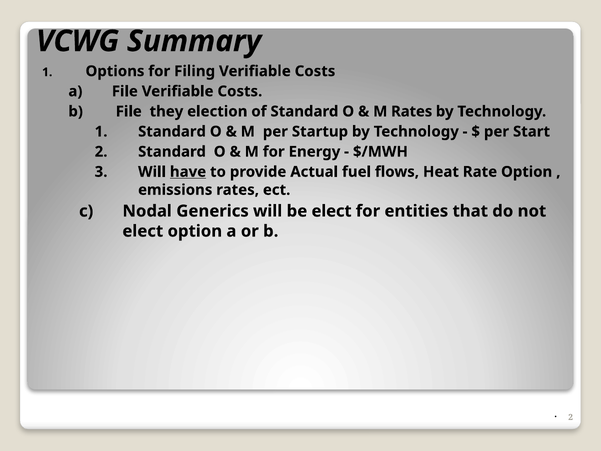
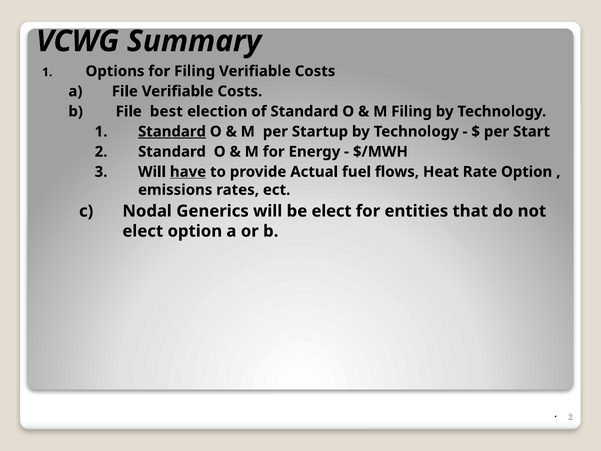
they: they -> best (166, 111)
M Rates: Rates -> Filing (412, 111)
Standard underline: none -> present (172, 131)
